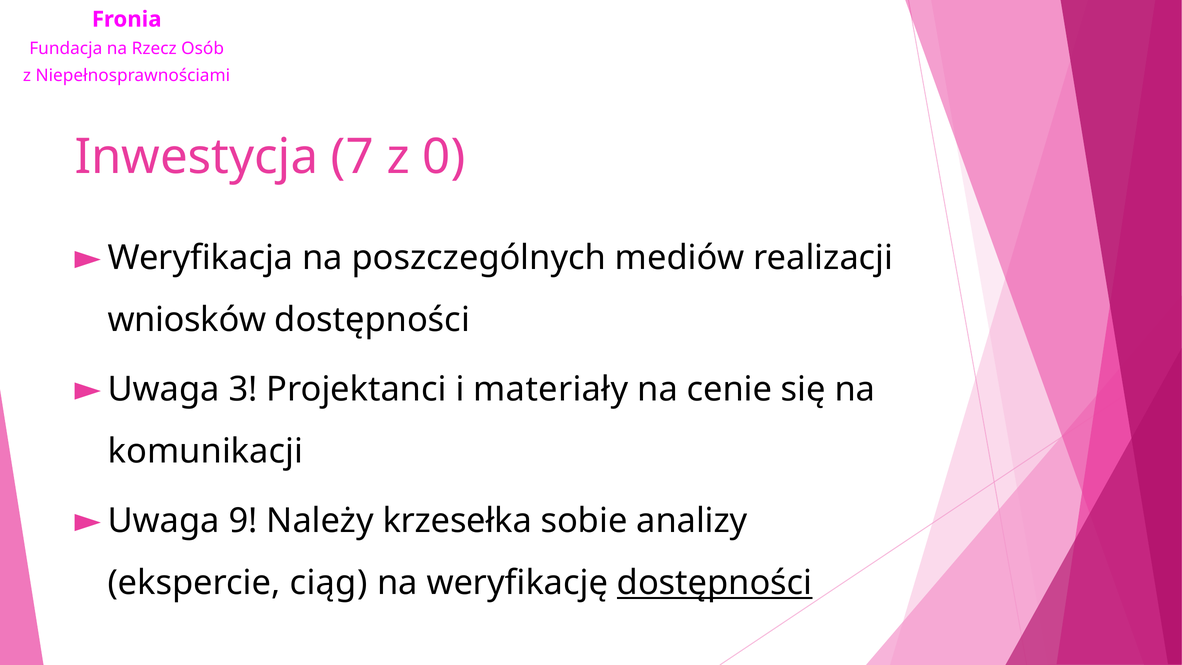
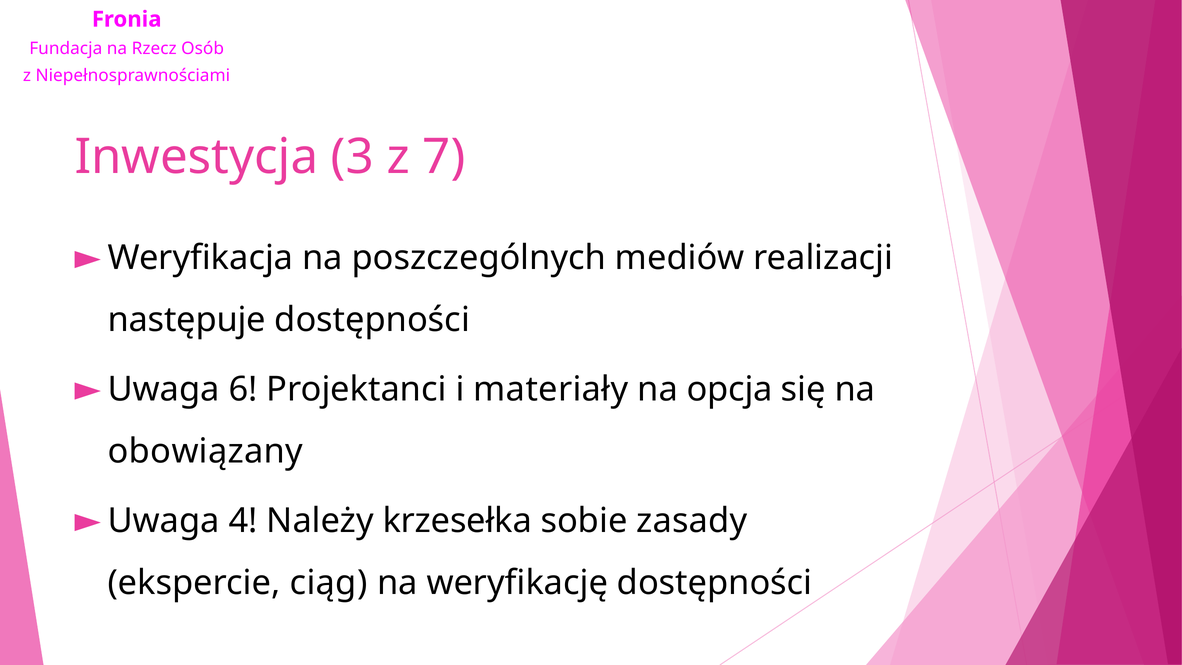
7: 7 -> 3 (352, 157)
0: 0 -> 7 (444, 157)
wniosków: wniosków -> następuje (187, 320)
3: 3 -> 6 (243, 389)
cenie: cenie -> opcja (730, 389)
komunikacji: komunikacji -> obowiązany (205, 451)
9: 9 -> 4 (243, 521)
analizy: analizy -> zasady (692, 521)
dostępności underline: present -> none (715, 583)
